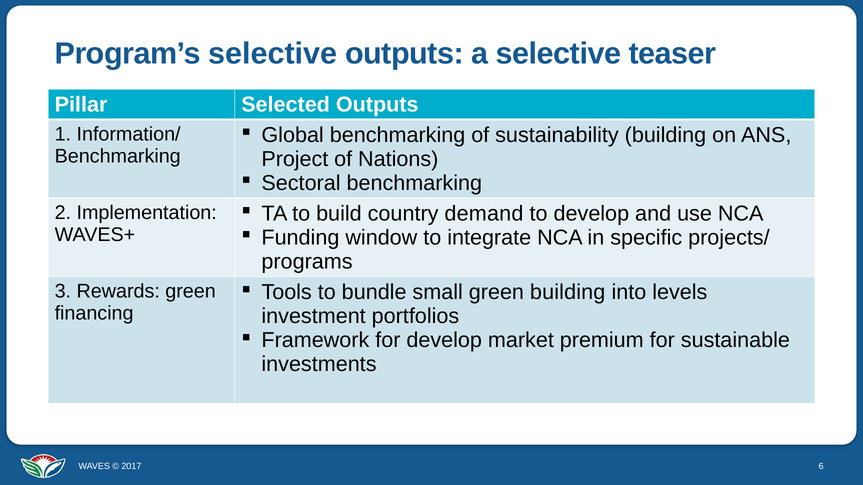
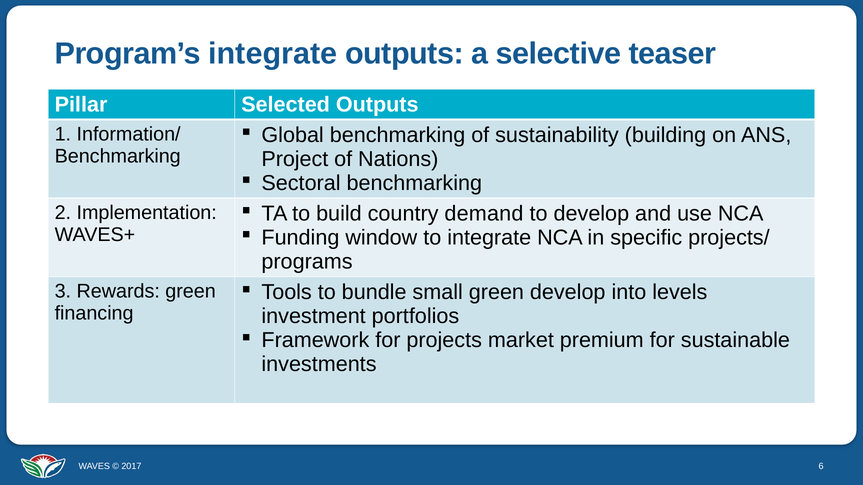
Program’s selective: selective -> integrate (273, 54)
green building: building -> develop (568, 293)
for develop: develop -> projects (444, 341)
